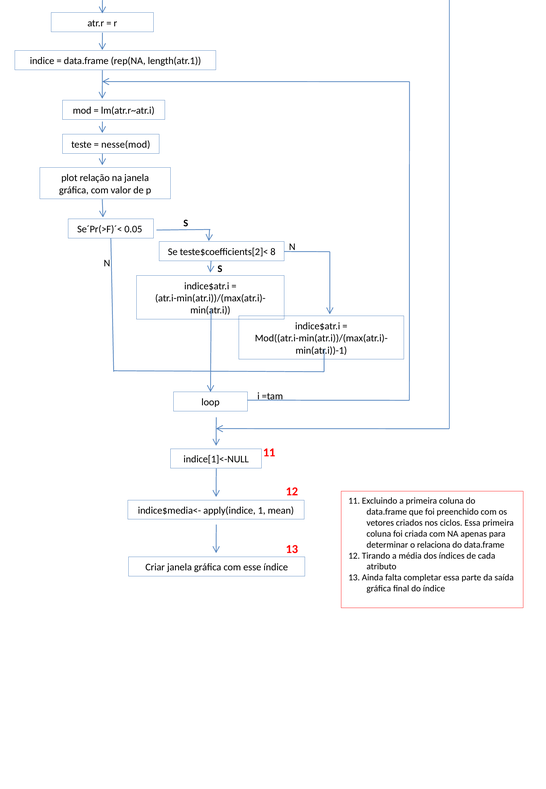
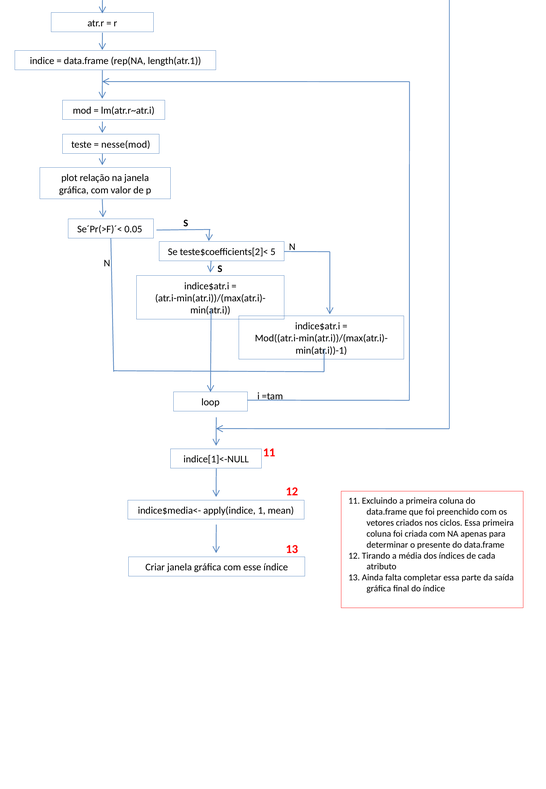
8: 8 -> 5 (273, 252)
relaciona: relaciona -> presente (434, 544)
